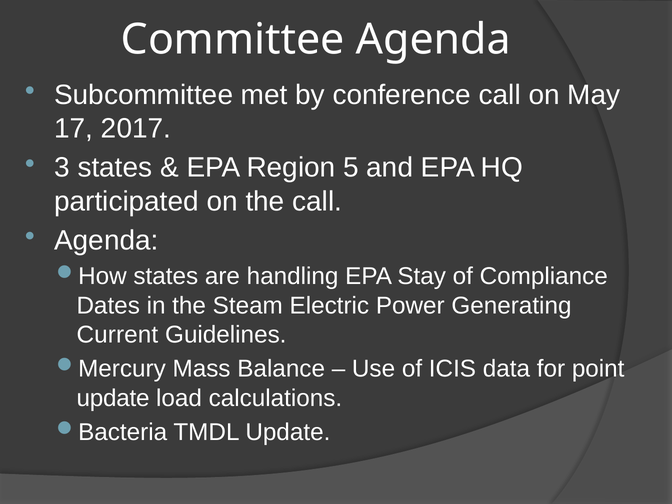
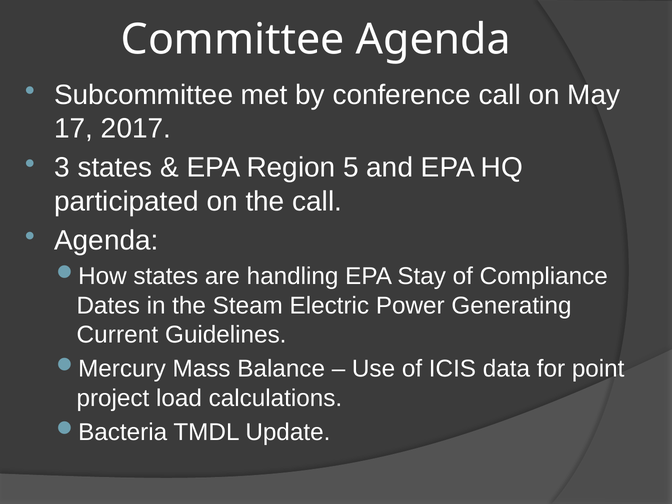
update: update -> project (113, 398)
